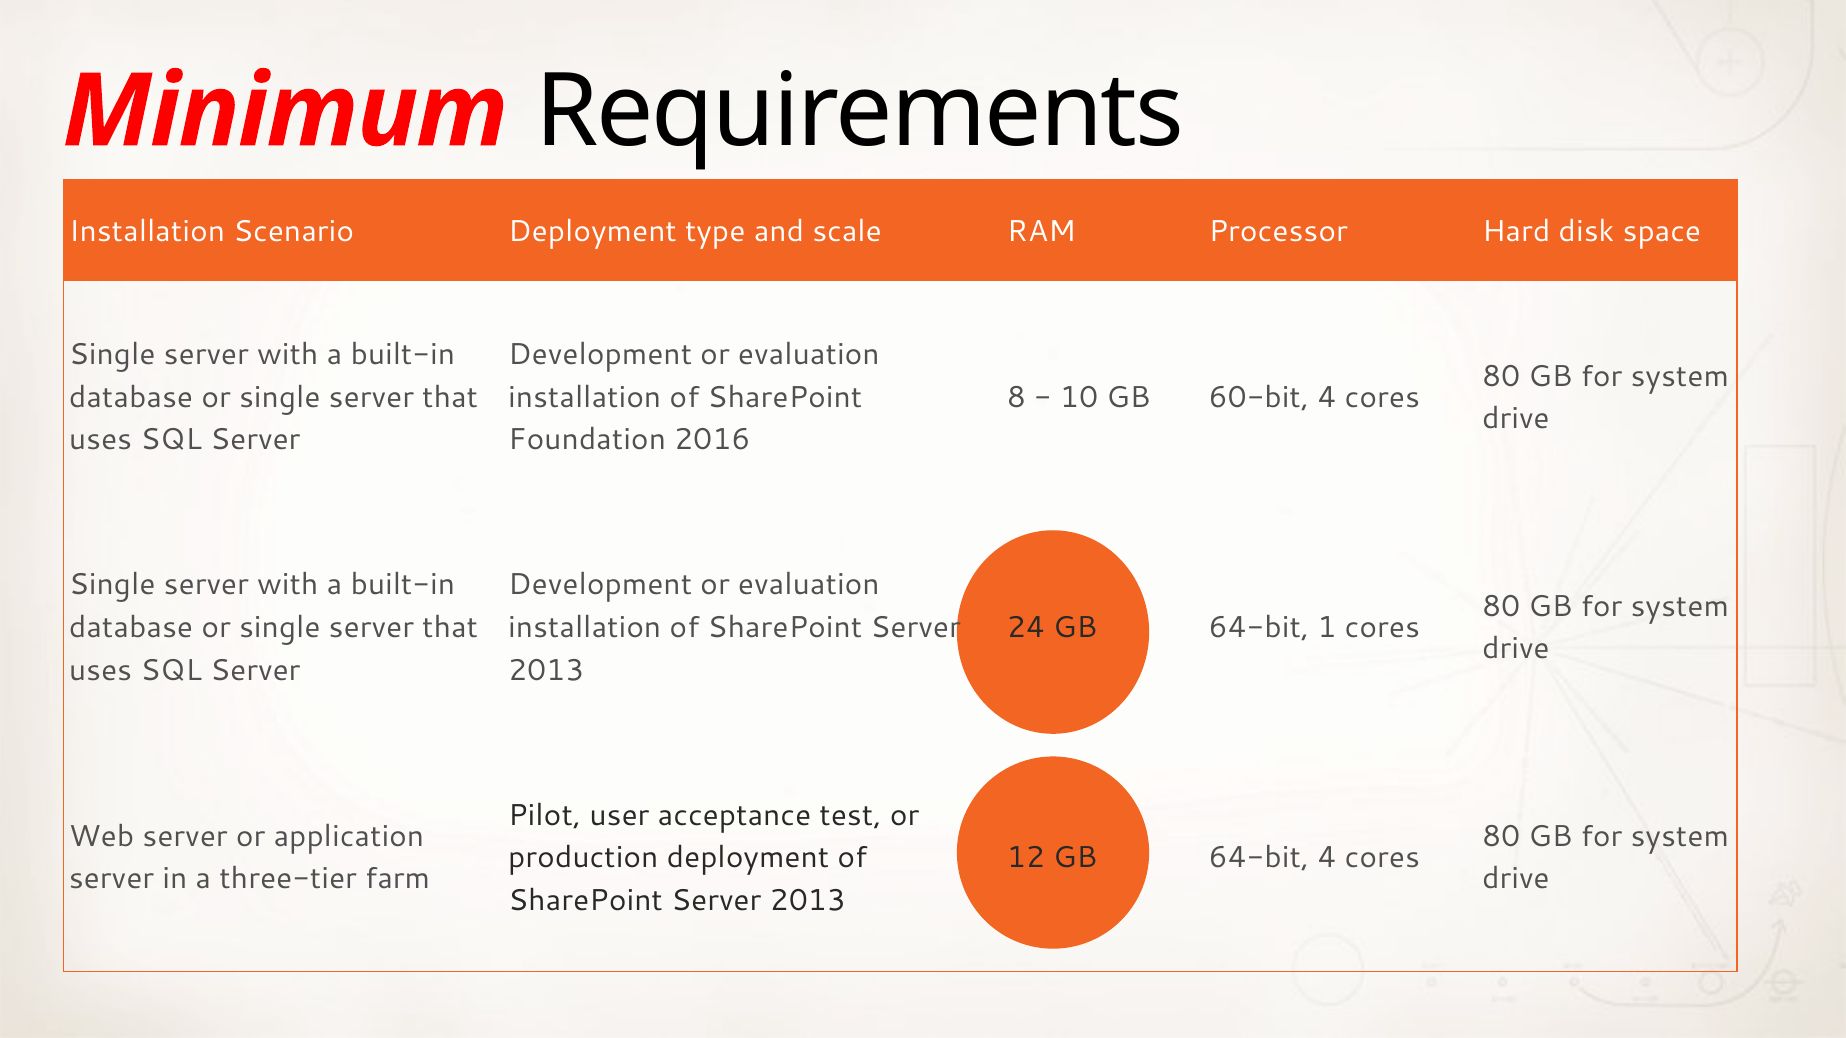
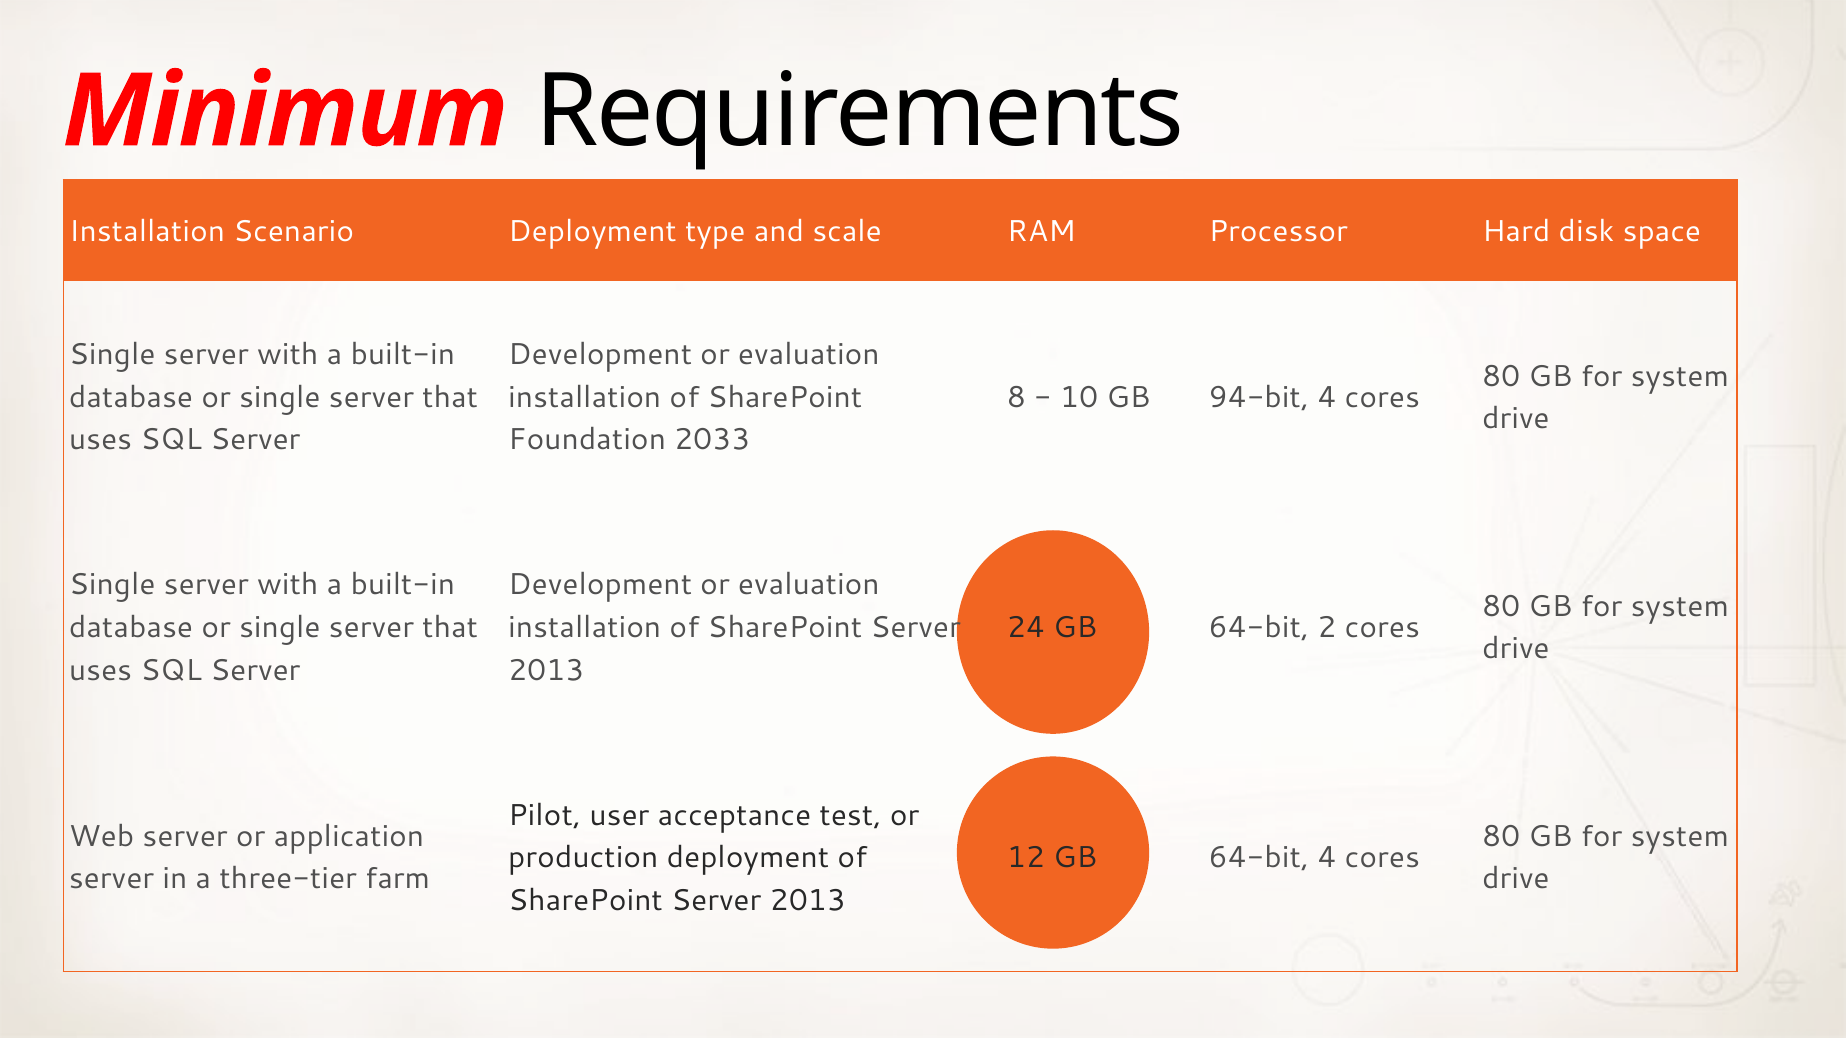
60-bit: 60-bit -> 94-bit (1259, 397)
2016: 2016 -> 2033 (712, 440)
1: 1 -> 2 (1327, 628)
